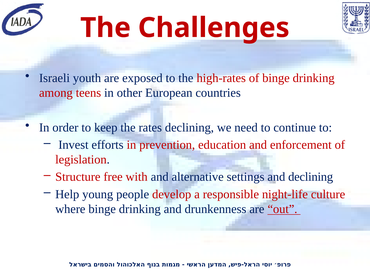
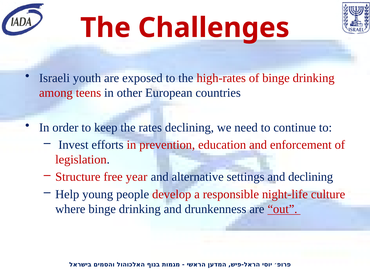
with: with -> year (137, 177)
